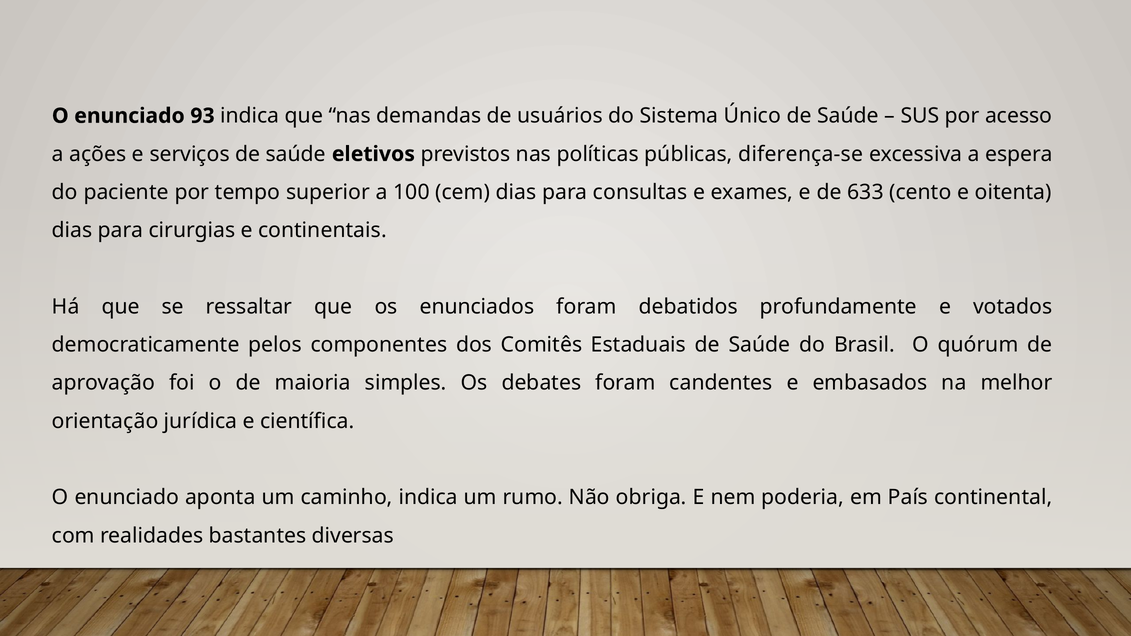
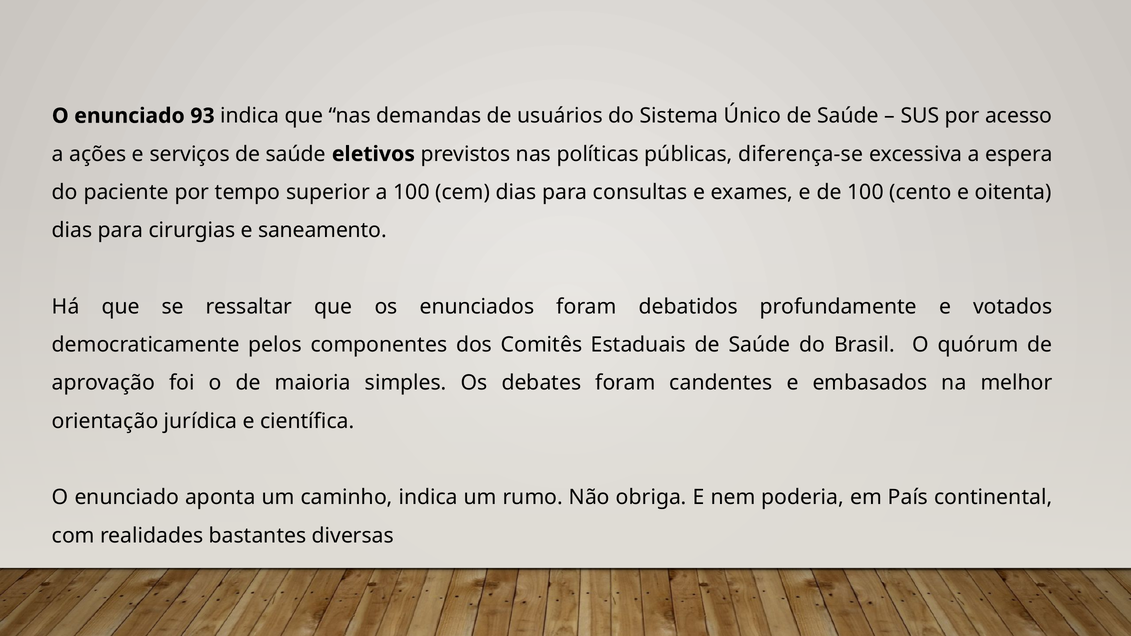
de 633: 633 -> 100 (866, 192)
continentais: continentais -> saneamento (322, 230)
